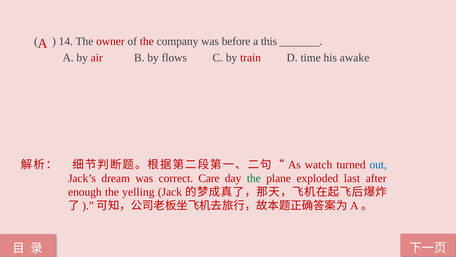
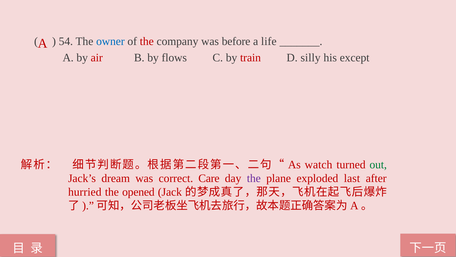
14: 14 -> 54 (66, 41)
owner colour: red -> blue (110, 41)
this: this -> life (269, 41)
time: time -> silly (311, 58)
awake: awake -> except (355, 58)
out colour: blue -> green (378, 164)
the colour: green -> purple (254, 178)
enough: enough -> hurried (85, 192)
yelling: yelling -> opened (138, 192)
